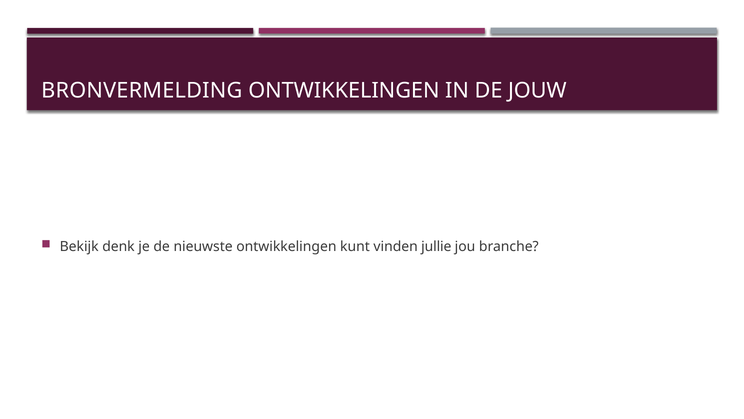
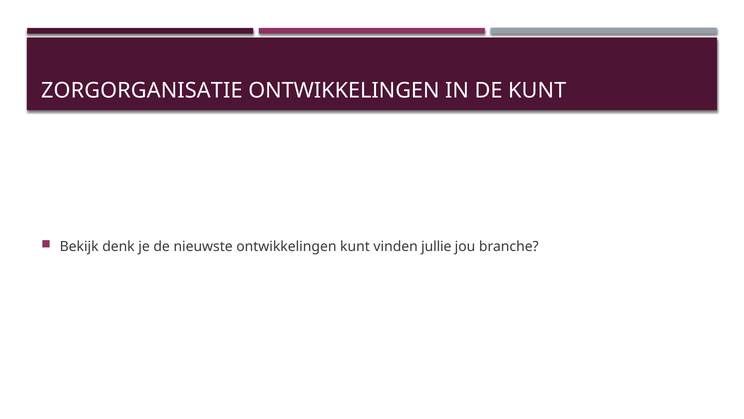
BRONVERMELDING: BRONVERMELDING -> ZORGORGANISATIE (142, 90)
DE JOUW: JOUW -> KUNT (537, 90)
